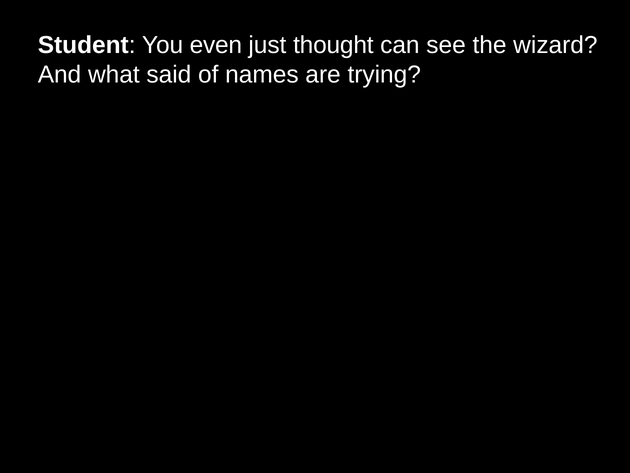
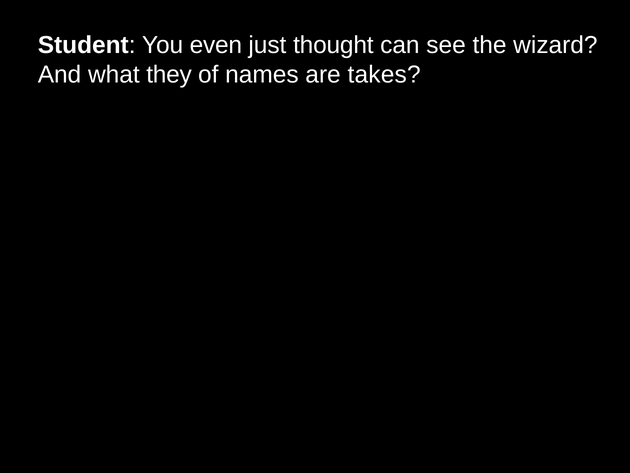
said: said -> they (169, 75)
trying: trying -> takes (384, 75)
